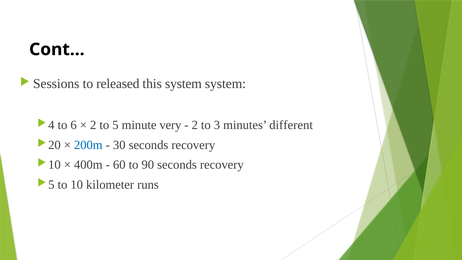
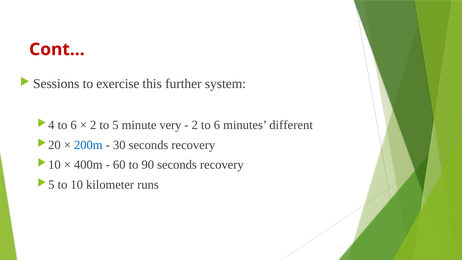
Cont… colour: black -> red (57, 49)
released: released -> exercise (118, 84)
this system: system -> further (183, 84)
2 to 3: 3 -> 6 (217, 125)
